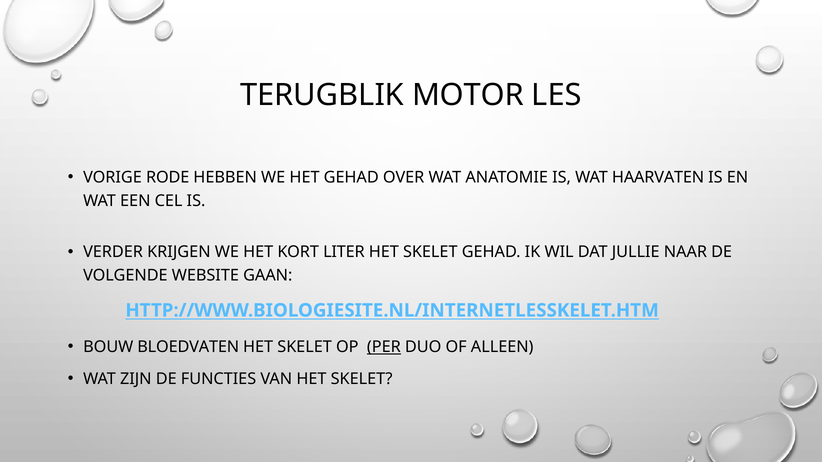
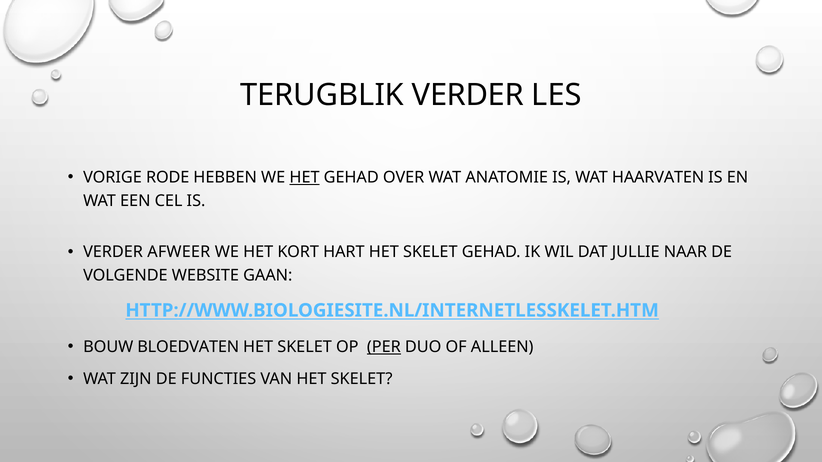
TERUGBLIK MOTOR: MOTOR -> VERDER (468, 95)
HET underline: none -> present (305, 177)
KRIJGEN: KRIJGEN -> AFWEER (179, 252)
LITER: LITER -> HART (344, 252)
